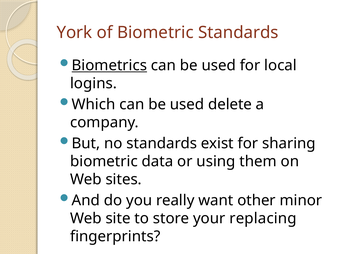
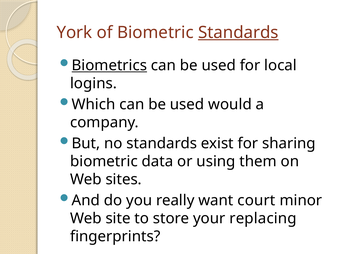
Standards underline: none -> present (238, 33)
delete: delete -> would (230, 104)
other: other -> court (256, 201)
